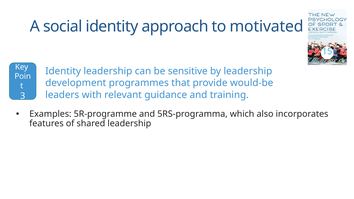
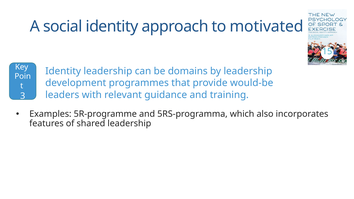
sensitive: sensitive -> domains (188, 71)
